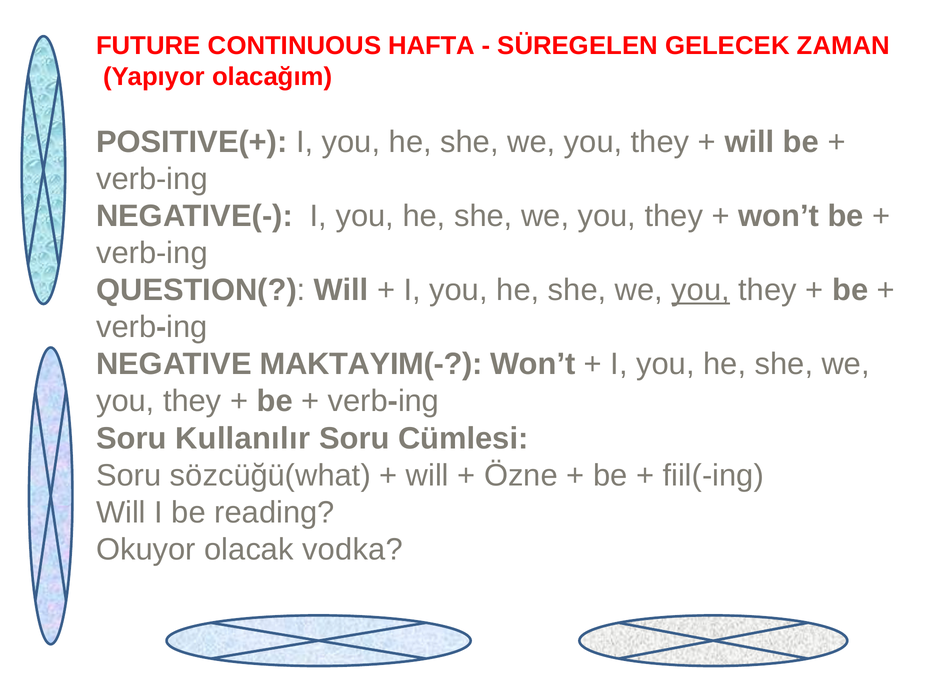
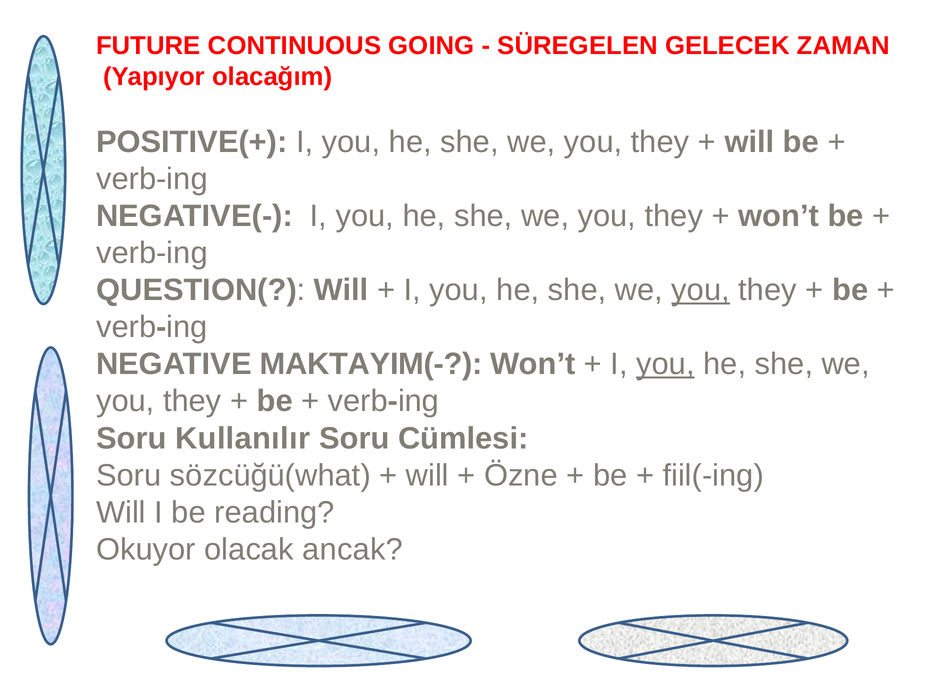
HAFTA: HAFTA -> GOING (431, 46)
you underline: none -> present (665, 364)
vodka: vodka -> ancak (353, 550)
